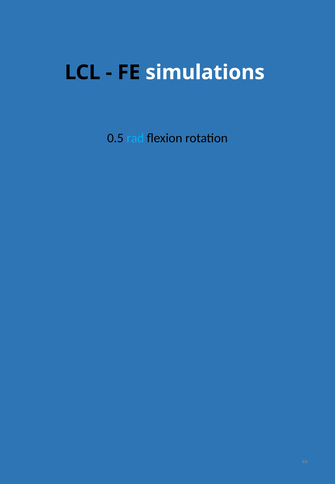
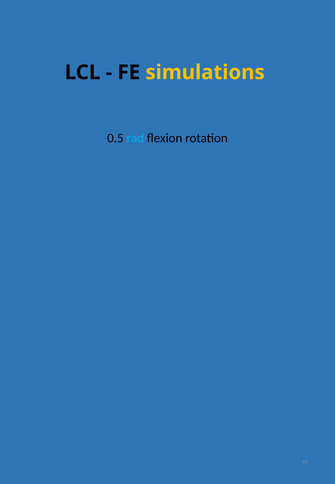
simulations colour: white -> yellow (205, 72)
